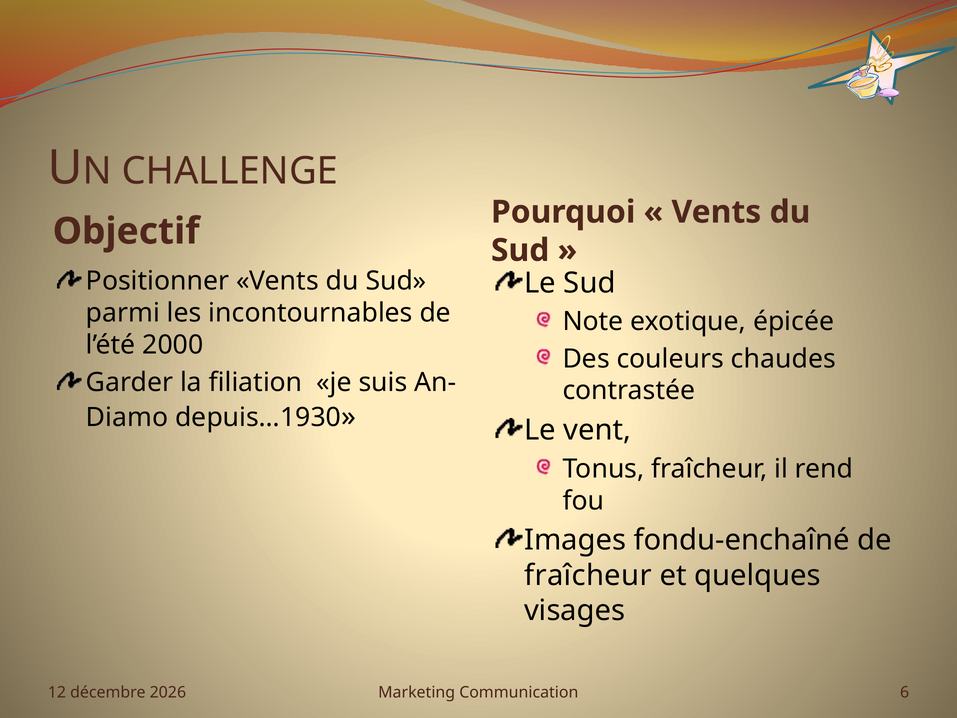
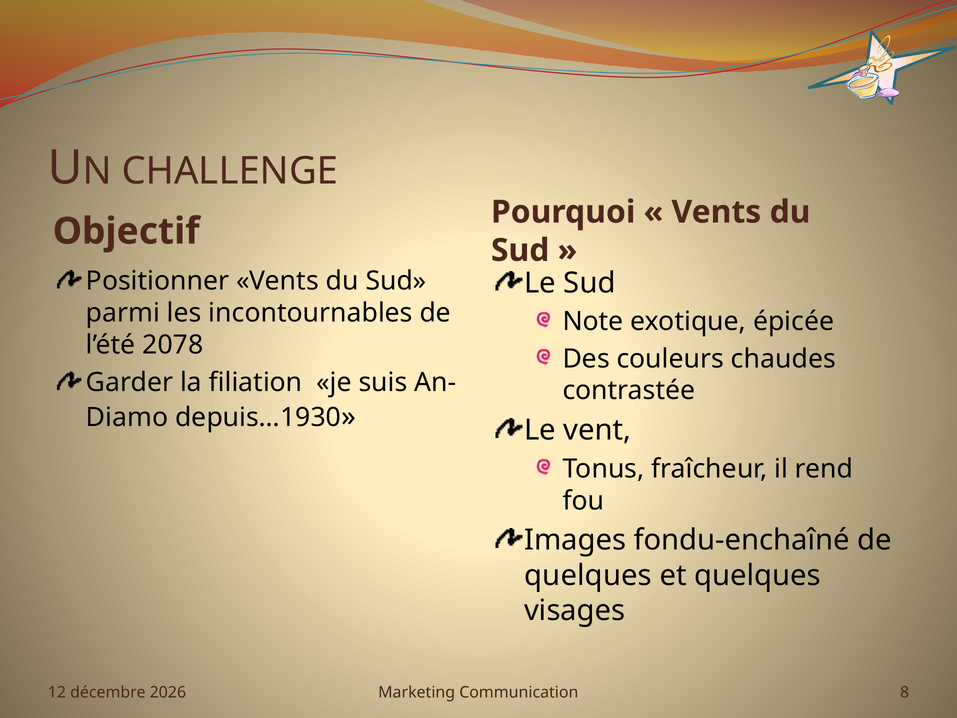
2000: 2000 -> 2078 (173, 345)
fraîcheur: fraîcheur -> quelques (588, 575)
6: 6 -> 8 (905, 692)
